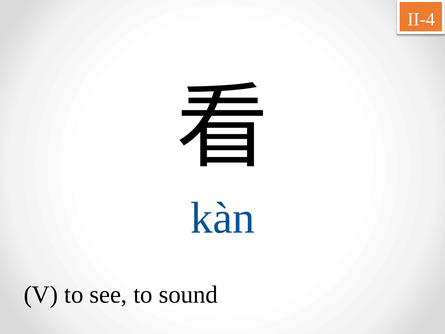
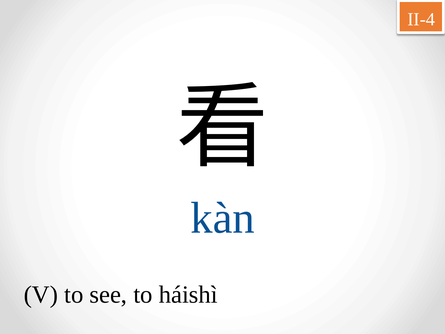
sound: sound -> háishì (188, 294)
